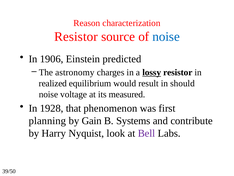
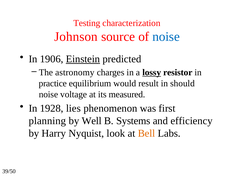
Reason: Reason -> Testing (87, 23)
Resistor: Resistor -> Johnson (76, 37)
Einstein underline: none -> present (83, 59)
realized: realized -> practice (53, 83)
that: that -> lies (73, 108)
Gain: Gain -> Well (92, 120)
contribute: contribute -> efficiency (192, 120)
Bell colour: purple -> orange (146, 133)
